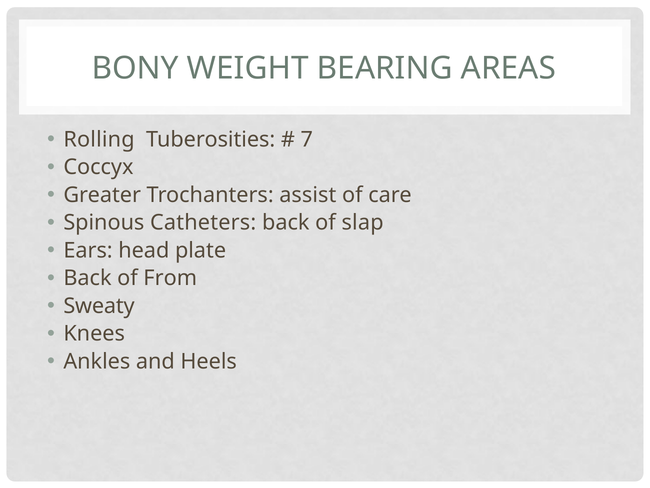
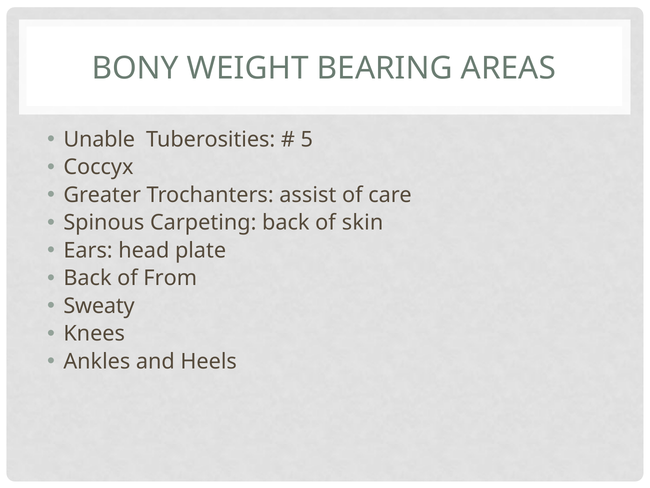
Rolling: Rolling -> Unable (99, 139)
7: 7 -> 5 (307, 139)
Catheters: Catheters -> Carpeting (203, 223)
slap: slap -> skin (363, 223)
